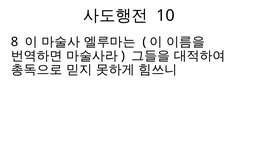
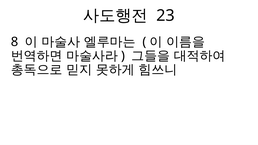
10: 10 -> 23 (166, 16)
